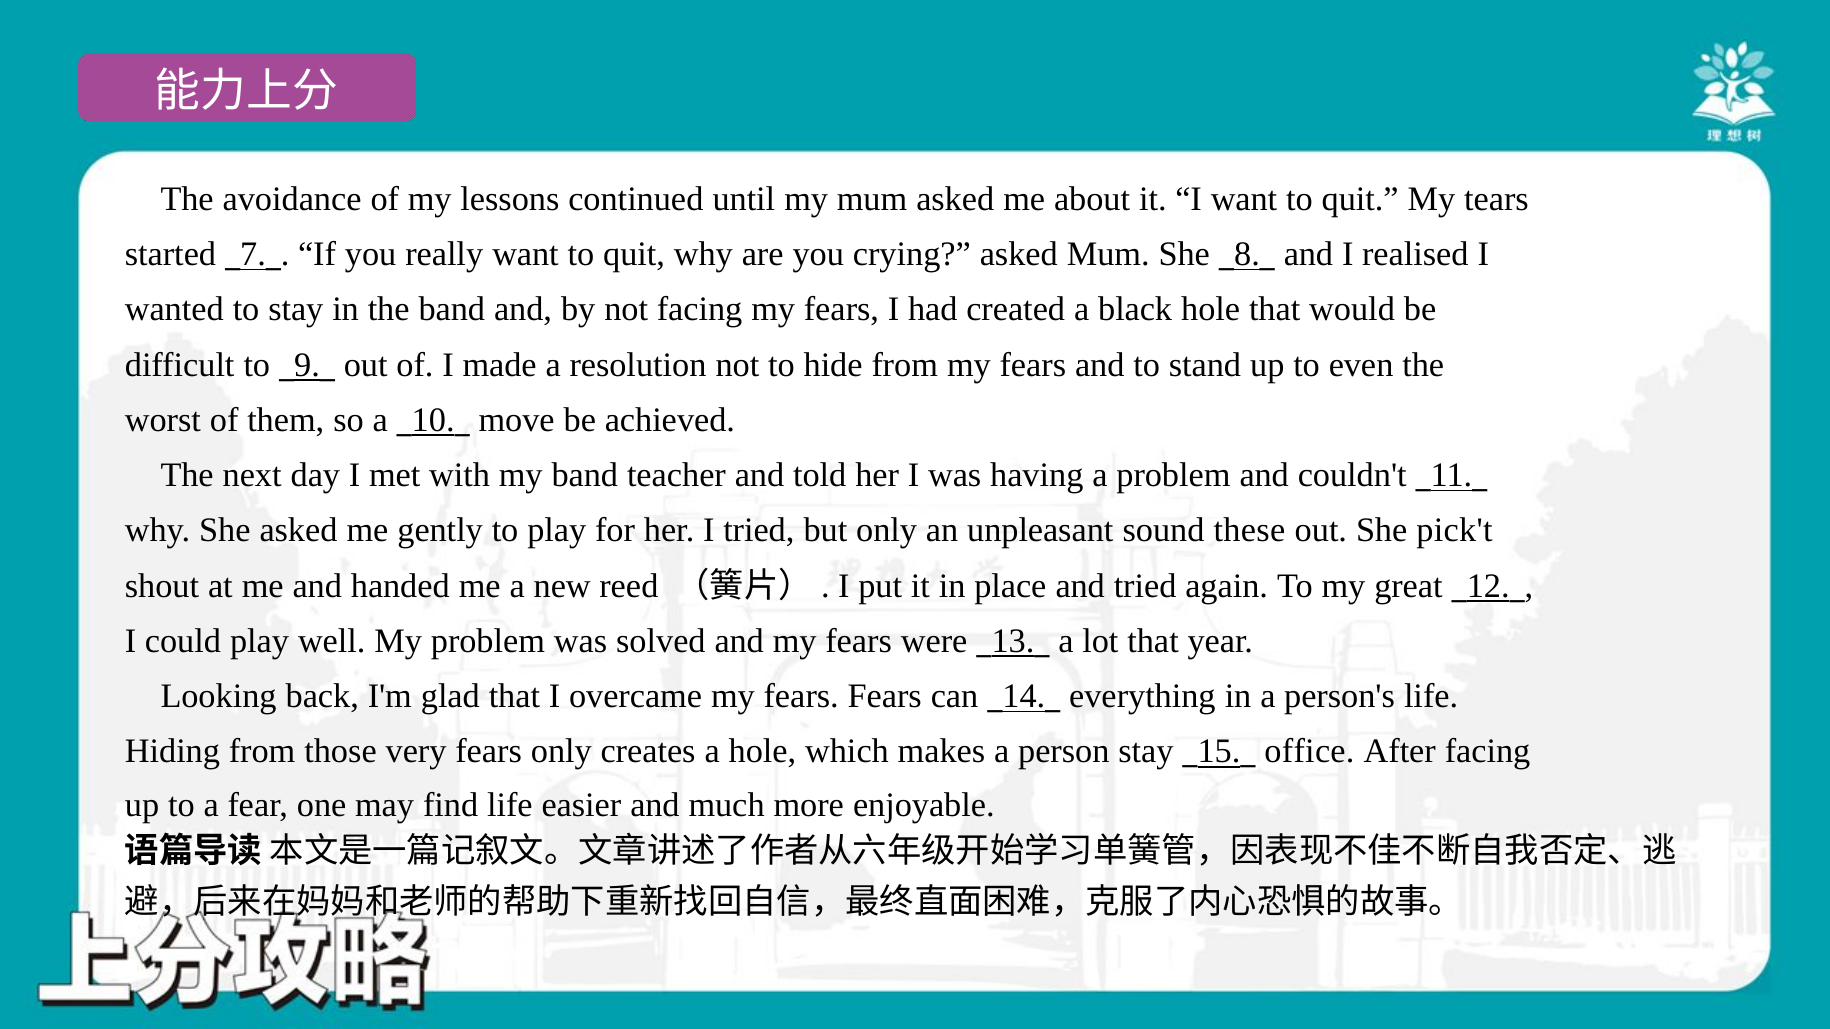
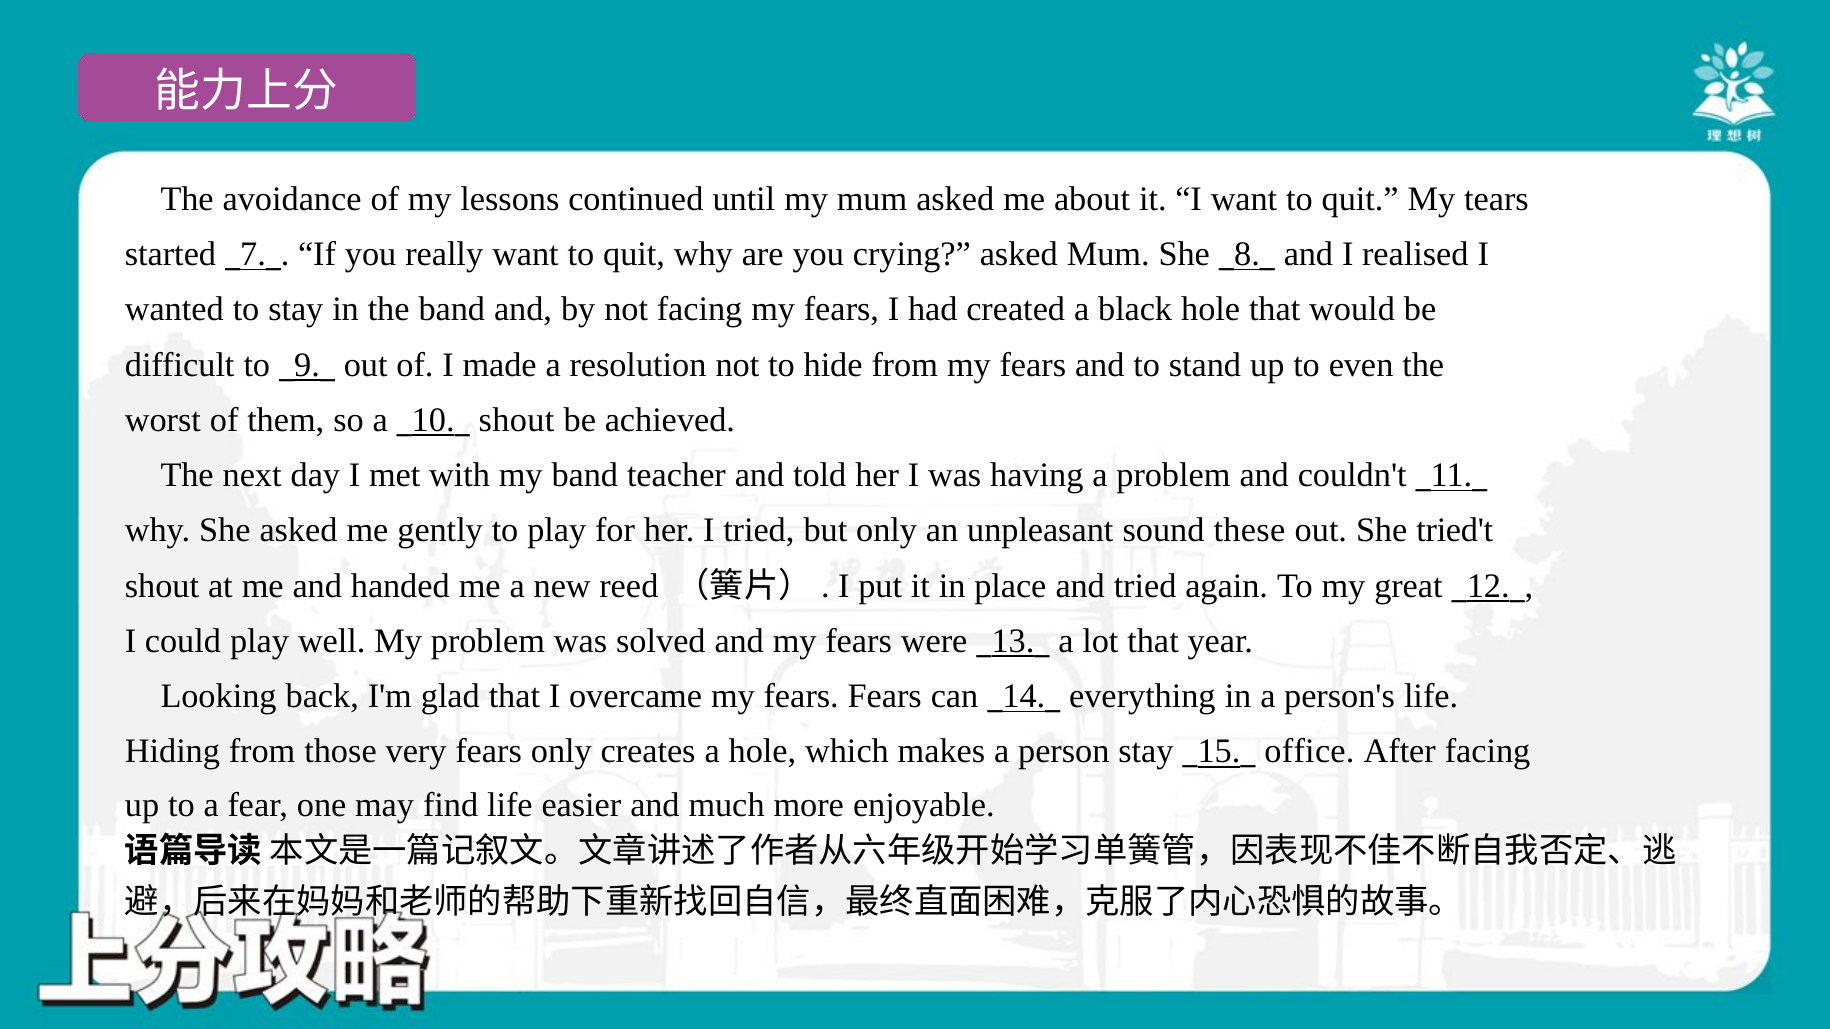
move: move -> shout (516, 420)
pick't: pick't -> tried't (1455, 531)
